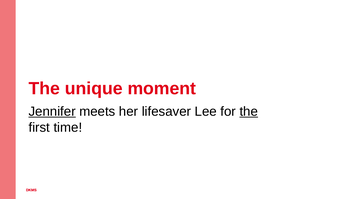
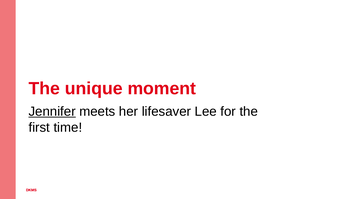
the underline: present -> none (249, 111)
